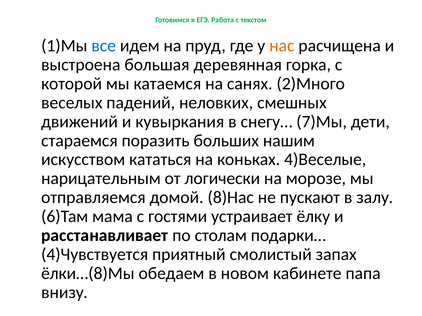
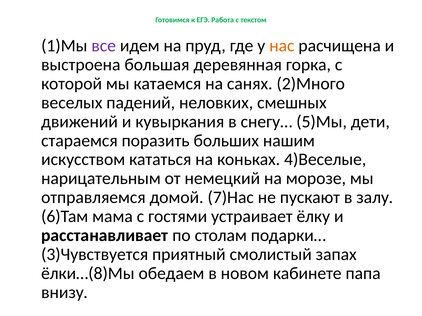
все colour: blue -> purple (104, 46)
7)Мы: 7)Мы -> 5)Мы (322, 122)
логически: логически -> немецкий (222, 179)
8)Нас: 8)Нас -> 7)Нас (231, 198)
4)Чувствуется: 4)Чувствуется -> 3)Чувствуется (95, 255)
